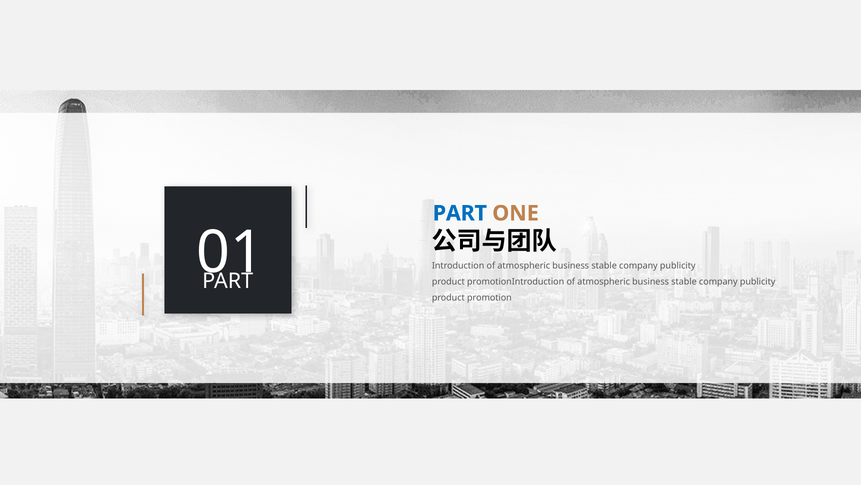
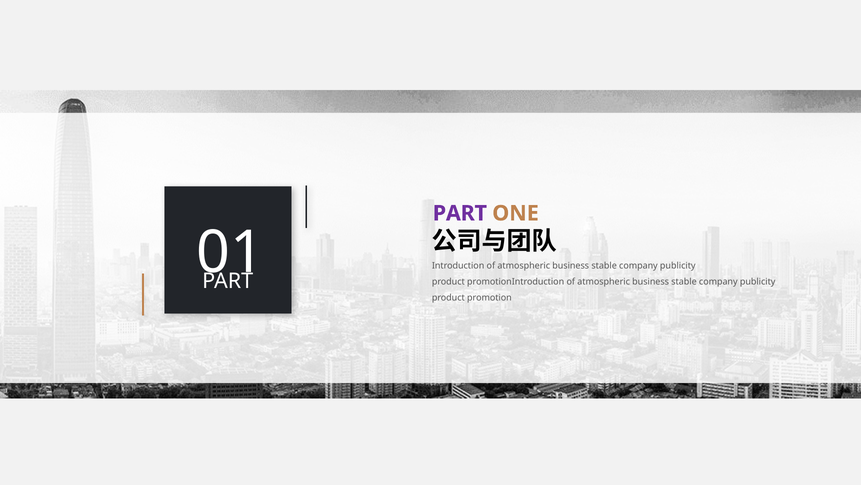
PART colour: blue -> purple (460, 213)
